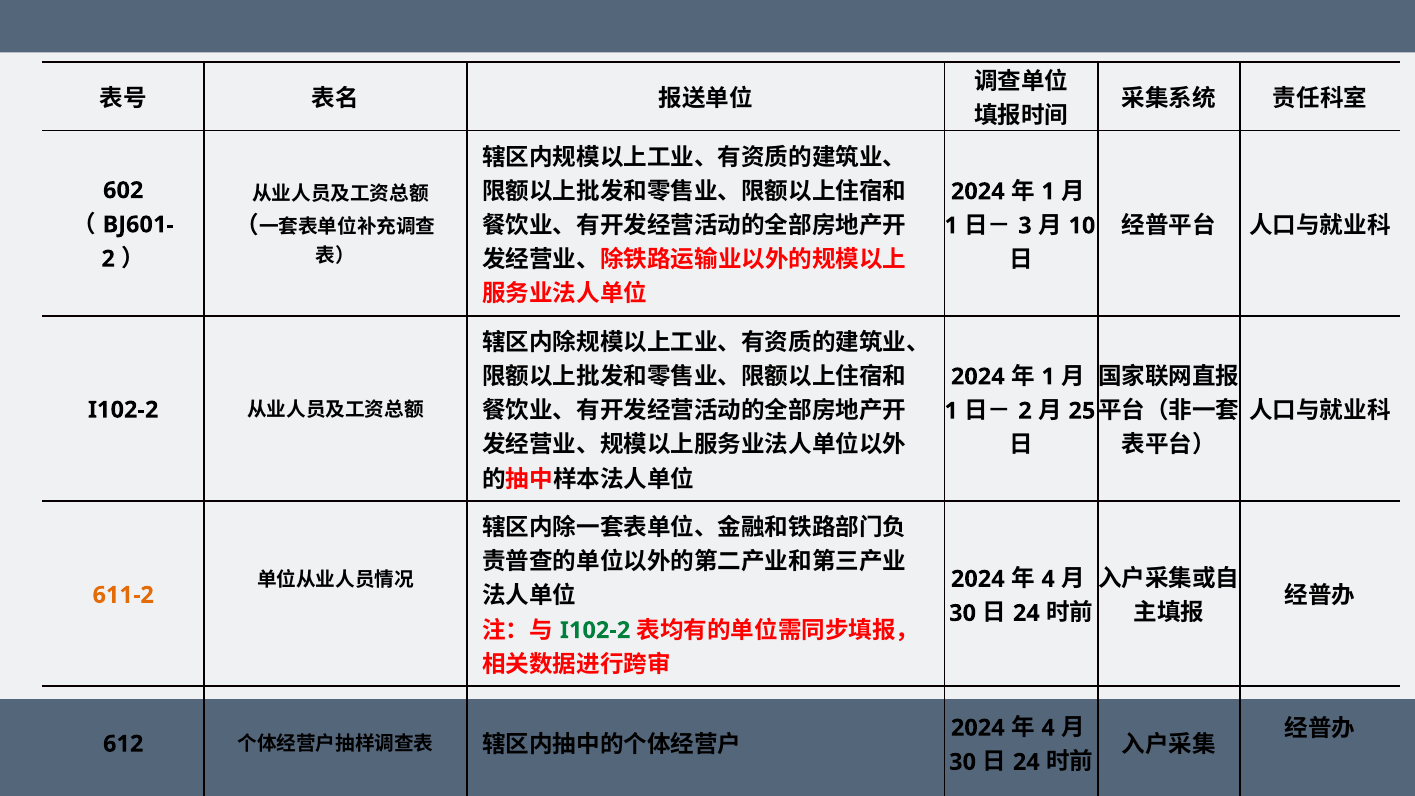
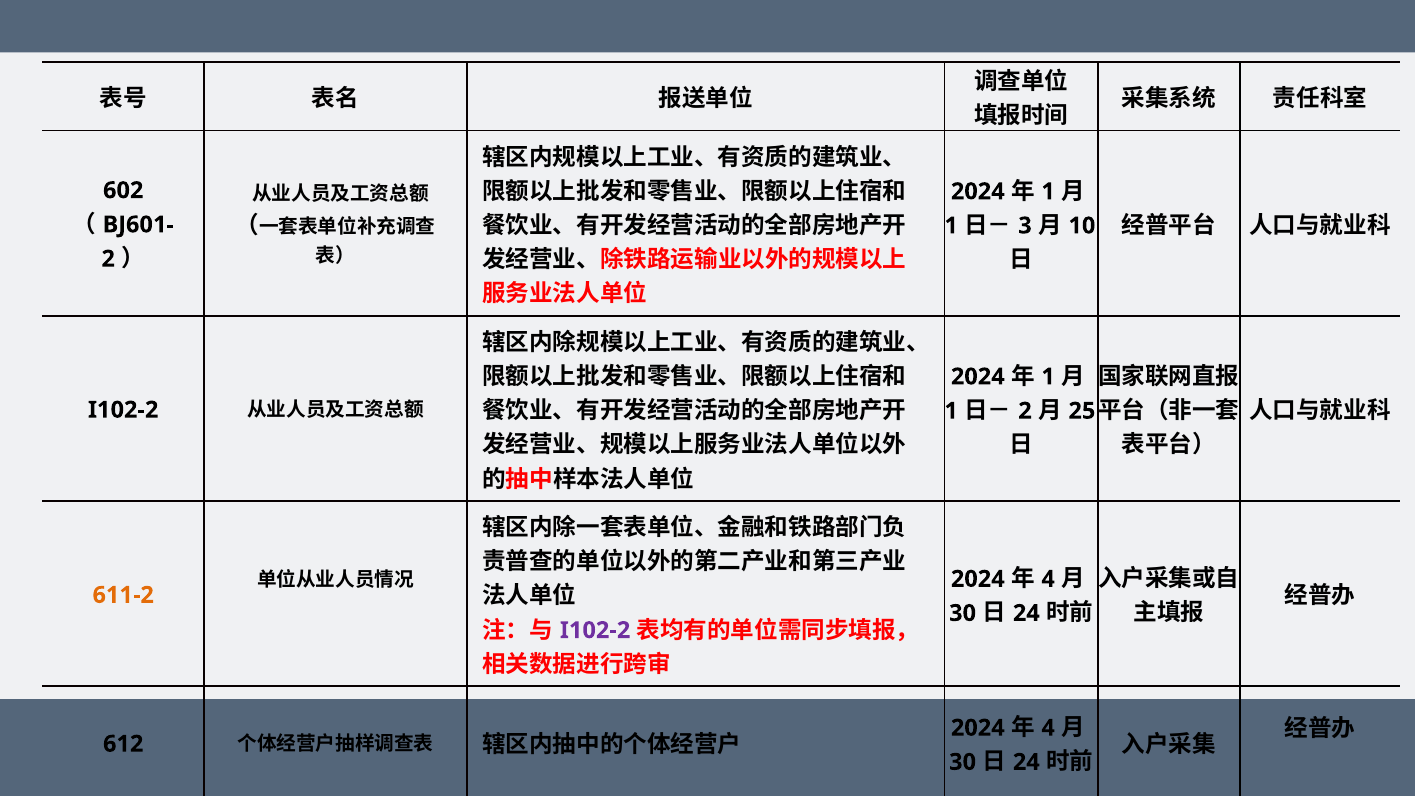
I102-2 colour: green -> purple (595, 630)
